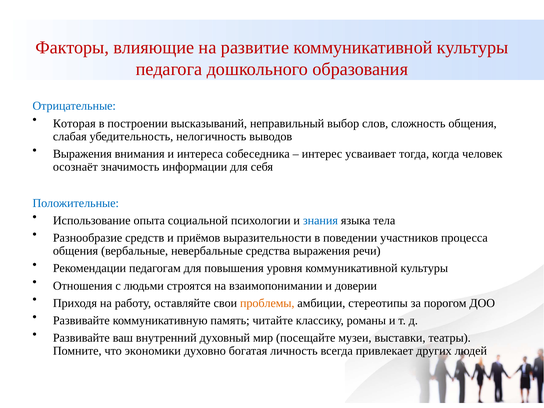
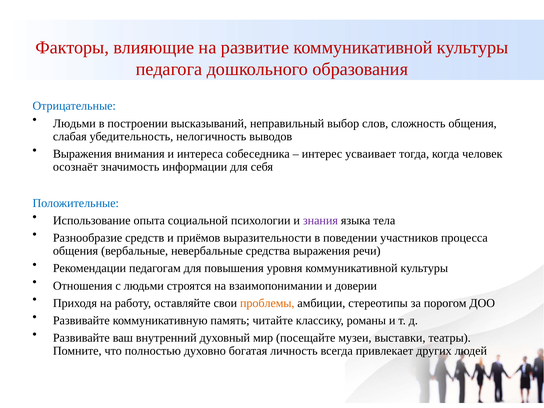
Которая: Которая -> Людьми (74, 123)
знания colour: blue -> purple (320, 220)
экономики: экономики -> полностью (153, 351)
